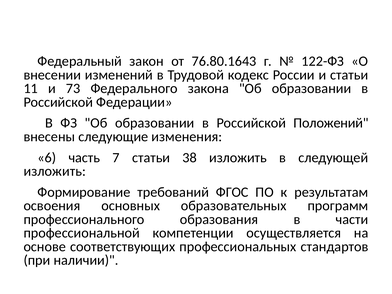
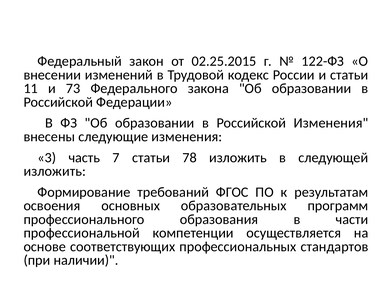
76.80.1643: 76.80.1643 -> 02.25.2015 (224, 61)
Российской Положений: Положений -> Изменения (331, 123)
6: 6 -> 3 (47, 158)
38: 38 -> 78 (190, 158)
